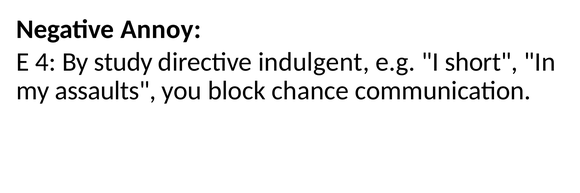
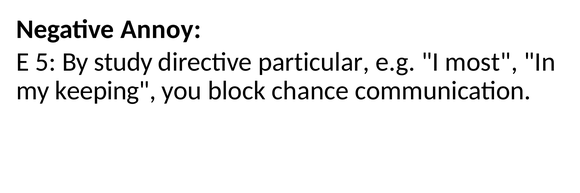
4: 4 -> 5 (46, 62)
indulgent: indulgent -> particular (314, 62)
short: short -> most (481, 62)
assaults: assaults -> keeping (105, 91)
